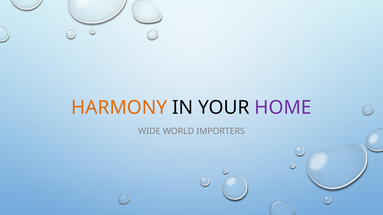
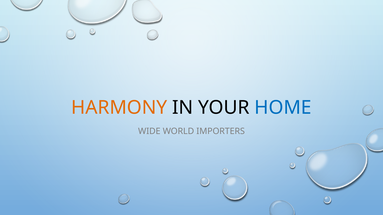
HOME colour: purple -> blue (283, 108)
